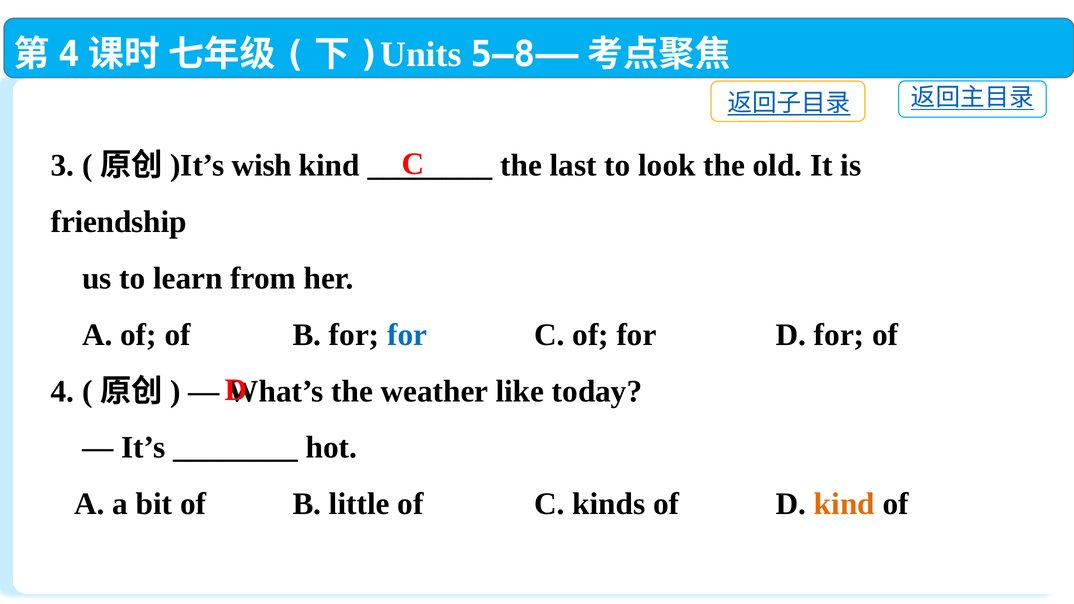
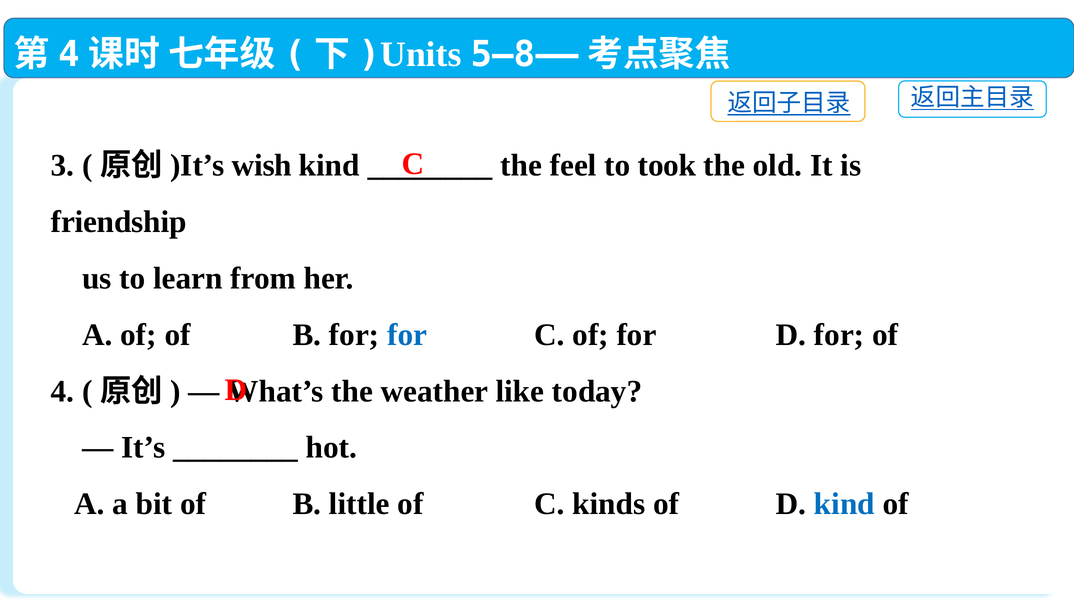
last: last -> feel (573, 166)
look: look -> took (667, 166)
kind colour: orange -> blue (844, 504)
